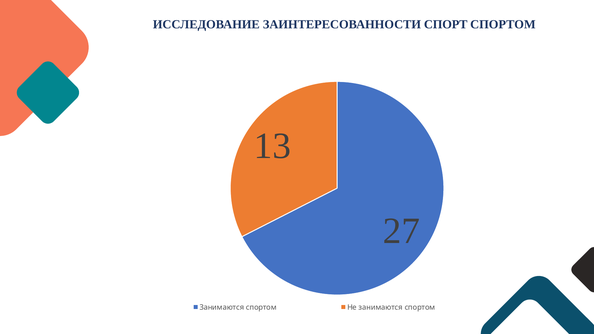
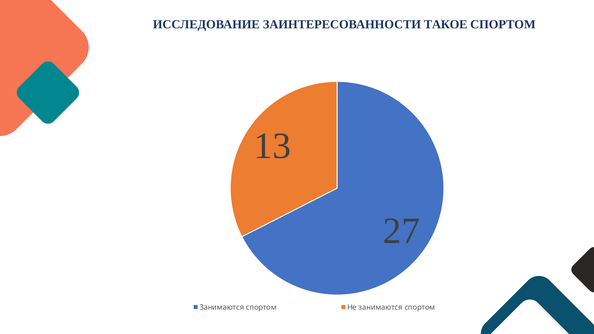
СПОРТ: СПОРТ -> ТАКОЕ (446, 25)
